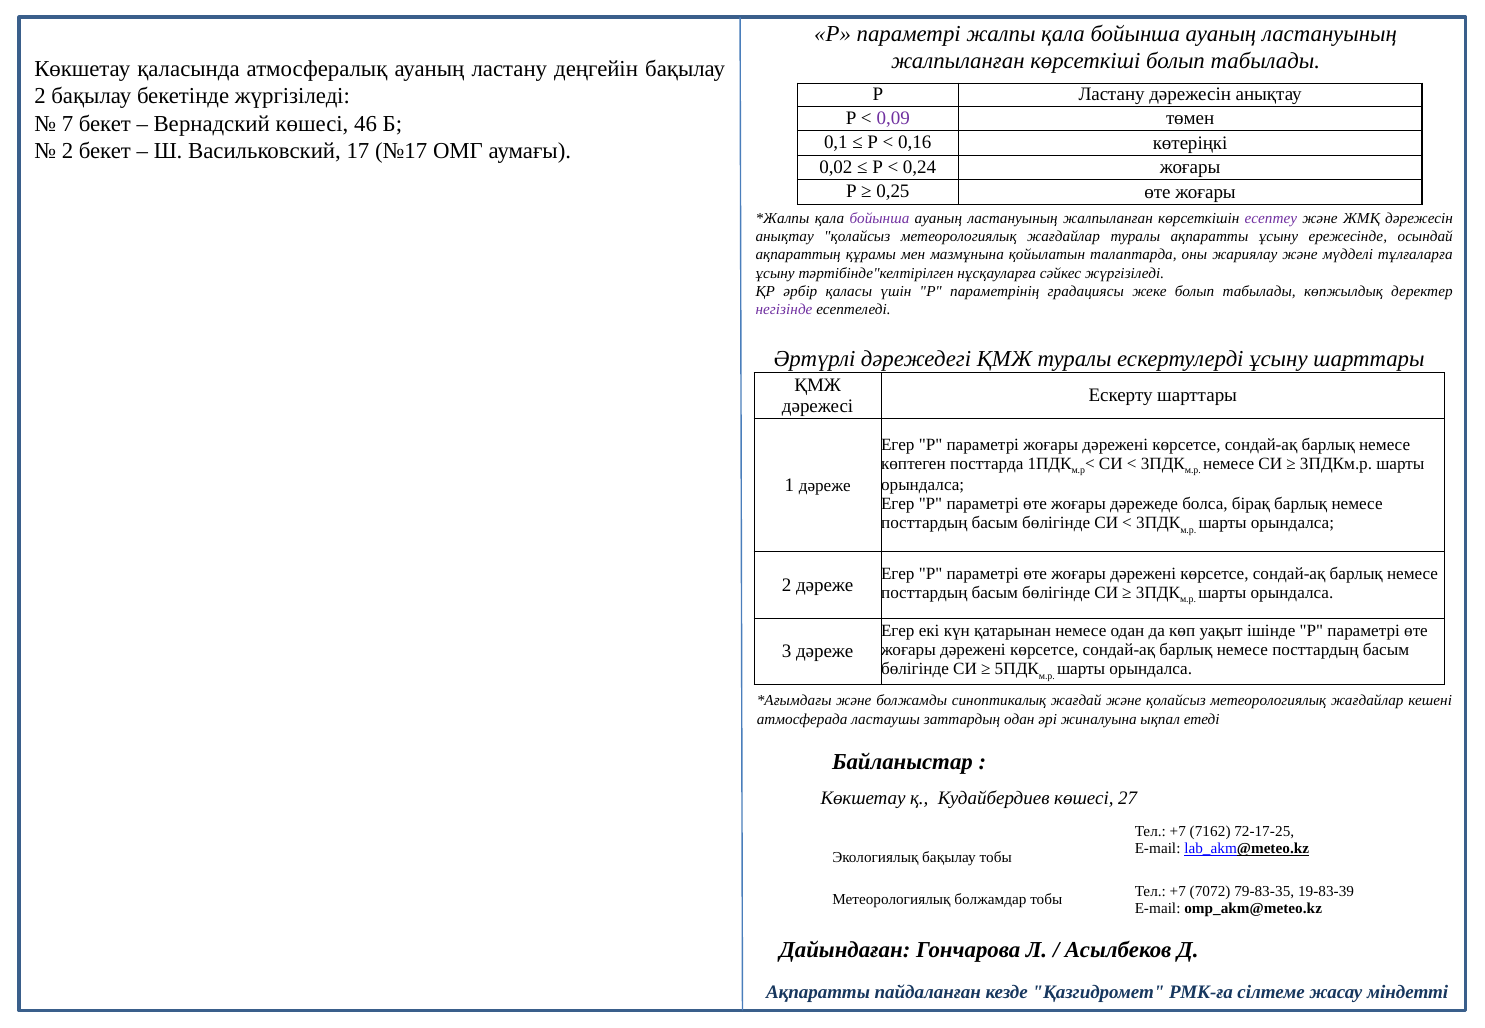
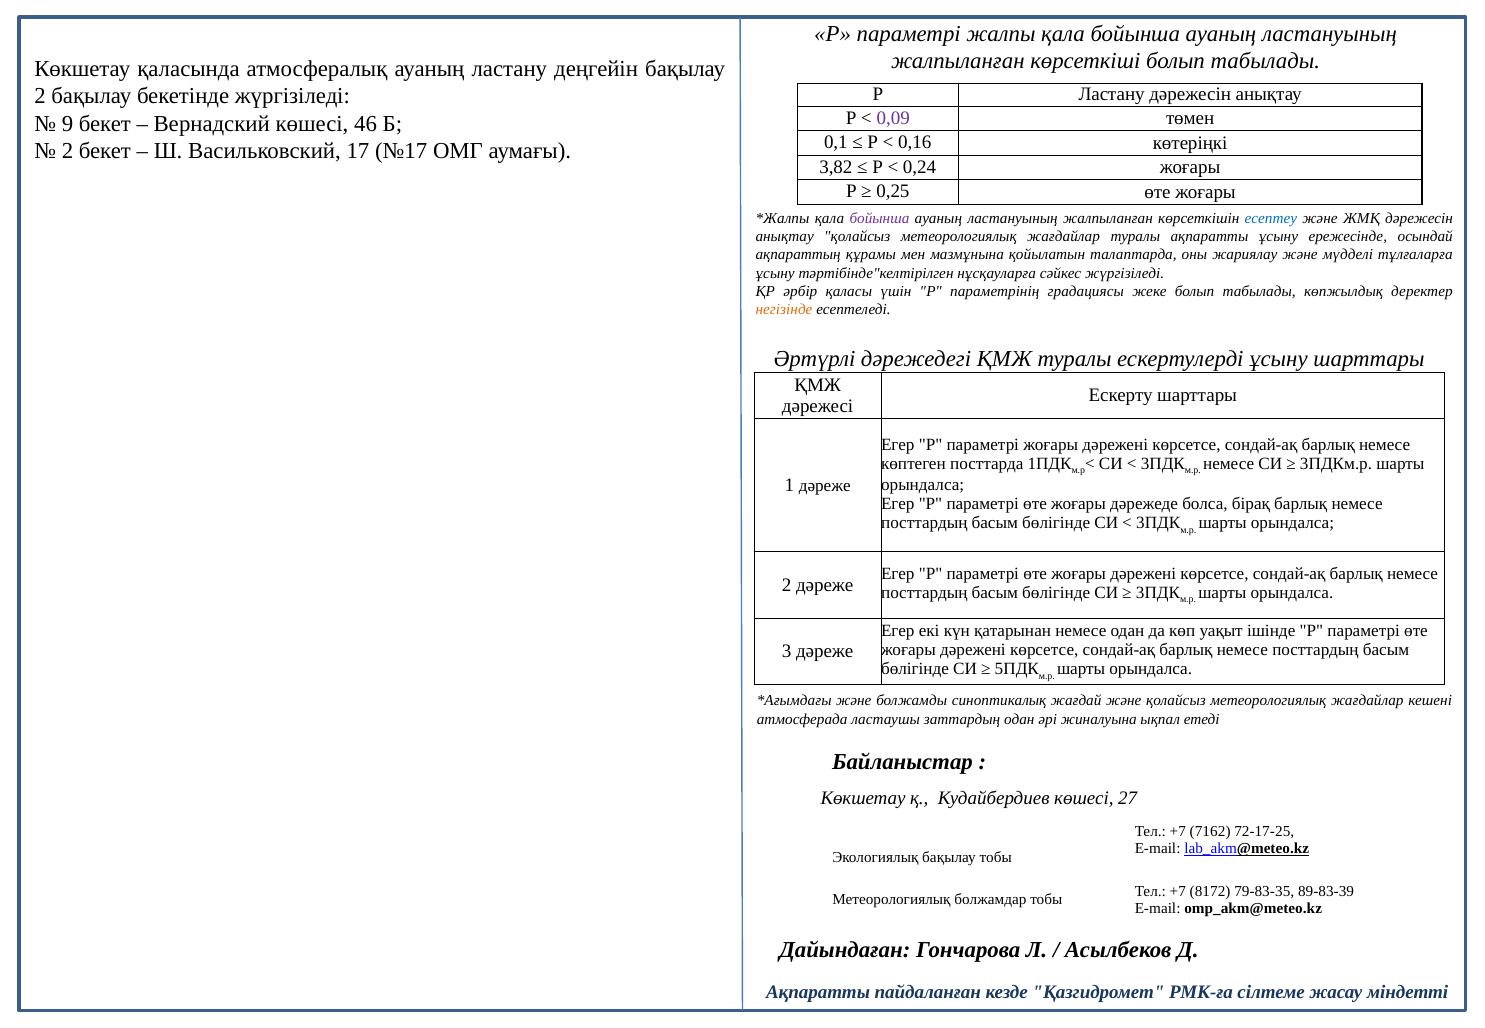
7: 7 -> 9 (67, 123)
0,02: 0,02 -> 3,82 (836, 167)
есептеу colour: purple -> blue (1271, 218)
негізінде colour: purple -> orange (784, 309)
7072: 7072 -> 8172 (1210, 891)
19-83-39: 19-83-39 -> 89-83-39 (1326, 891)
